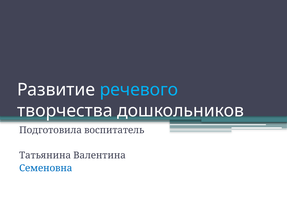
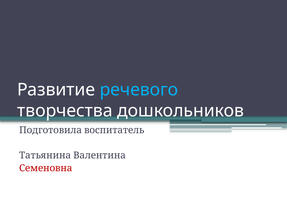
Семеновна colour: blue -> red (46, 168)
